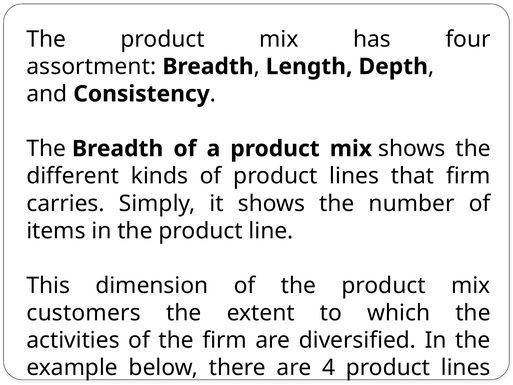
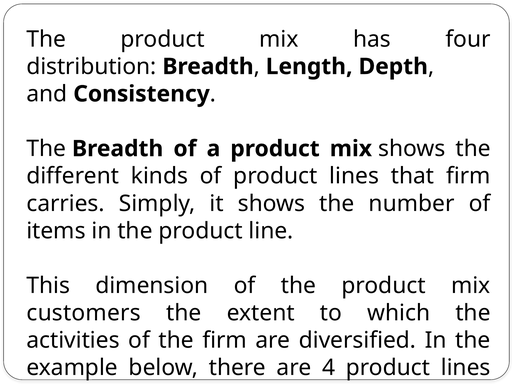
assortment: assortment -> distribution (91, 67)
